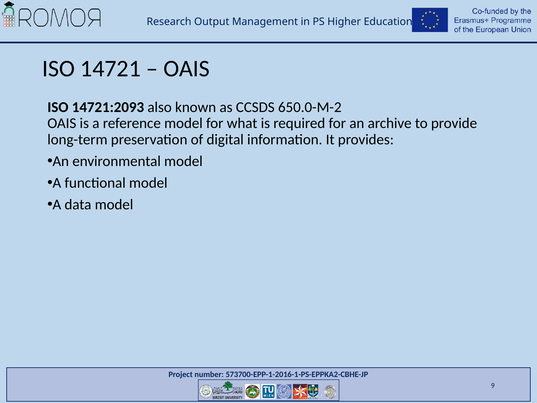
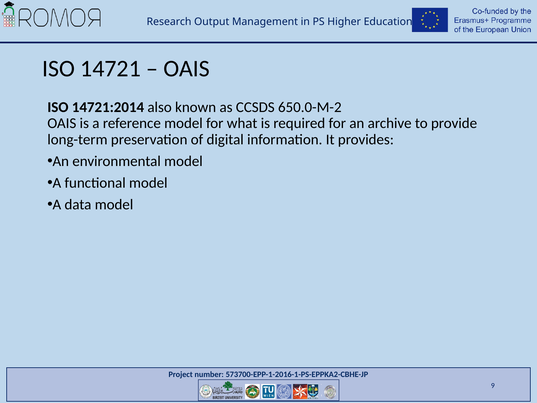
14721:2093: 14721:2093 -> 14721:2014 (108, 107)
